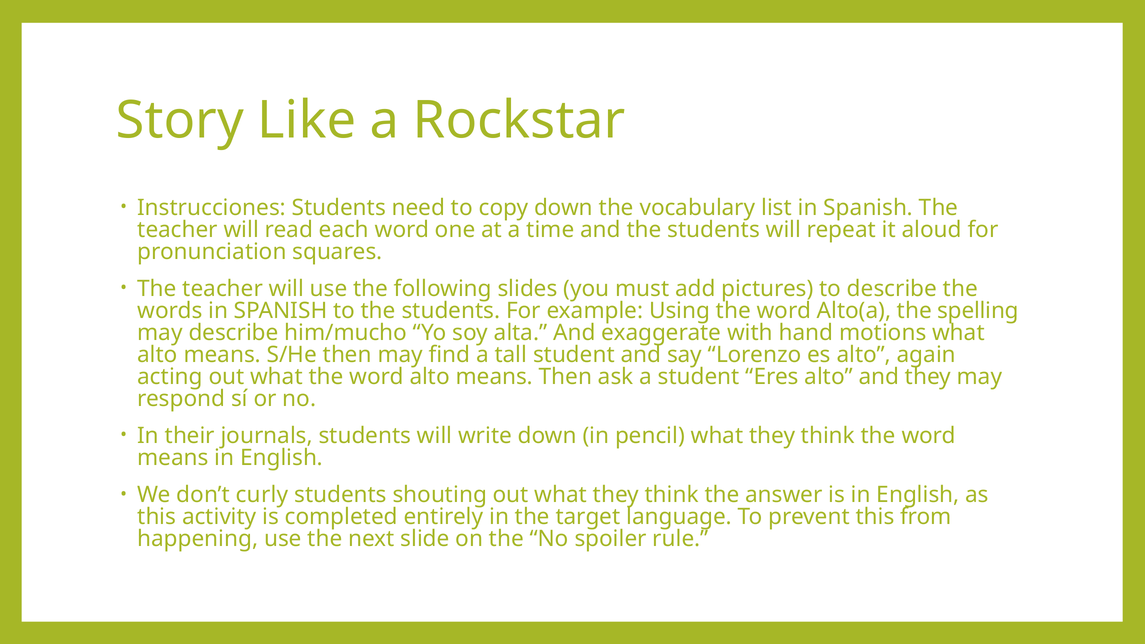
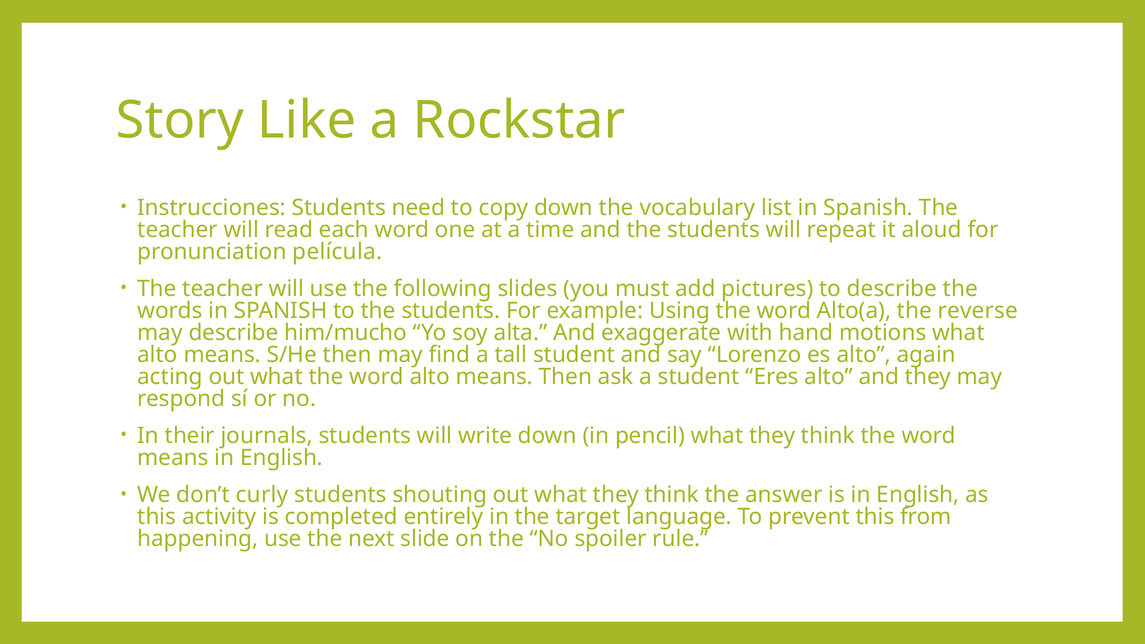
squares: squares -> película (337, 252)
spelling: spelling -> reverse (978, 311)
